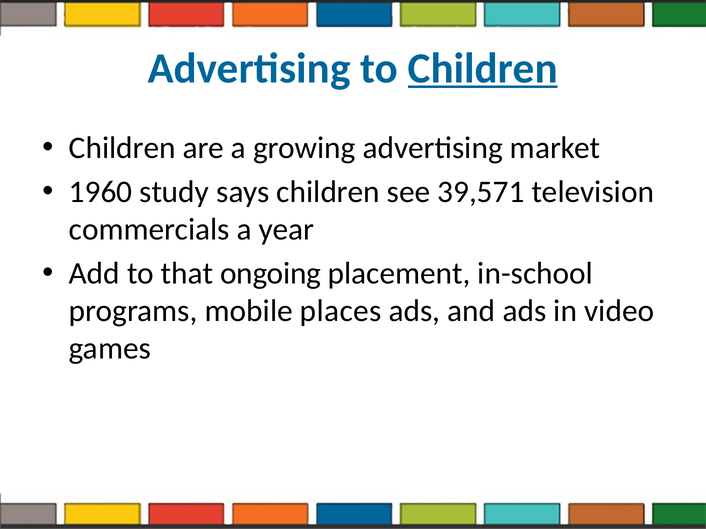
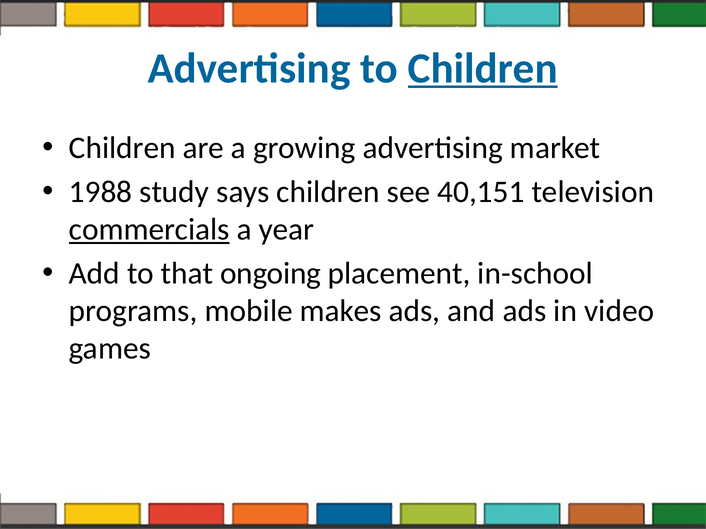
1960: 1960 -> 1988 (101, 192)
39,571: 39,571 -> 40,151 (481, 192)
commercials underline: none -> present (149, 230)
places: places -> makes (341, 311)
